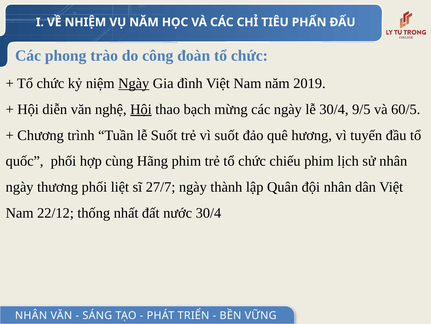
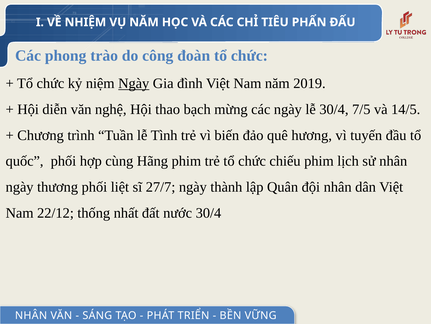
Hội underline: present -> none (141, 109)
9/5: 9/5 -> 7/5 (361, 109)
60/5: 60/5 -> 14/5 (406, 109)
lễ Suốt: Suốt -> Tình (164, 135)
vì suốt: suốt -> biến (227, 135)
